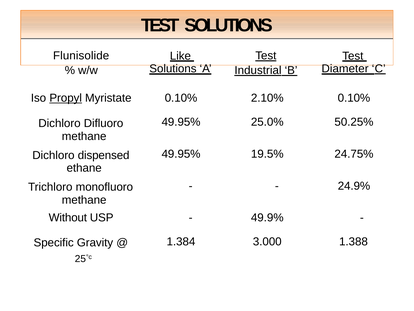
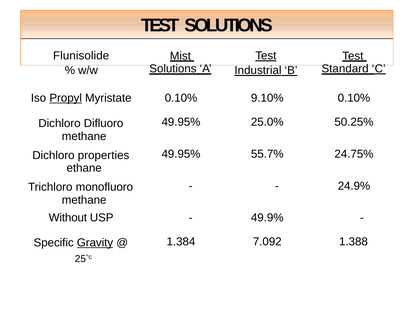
Like: Like -> Mist (180, 56)
Diameter: Diameter -> Standard (345, 69)
2.10%: 2.10% -> 9.10% (267, 98)
19.5%: 19.5% -> 55.7% (267, 154)
dispensed: dispensed -> properties (104, 155)
3.000: 3.000 -> 7.092 (267, 241)
Gravity underline: none -> present (95, 242)
